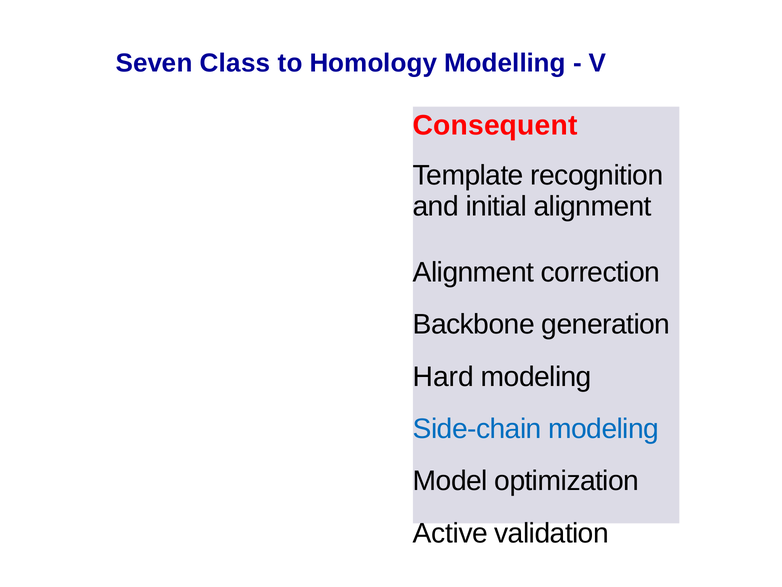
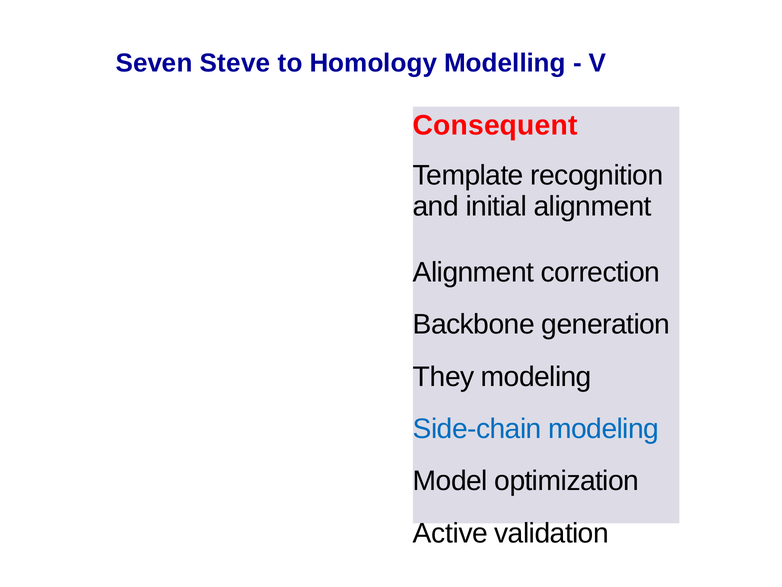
Class: Class -> Steve (235, 63)
Hard: Hard -> They (444, 376)
